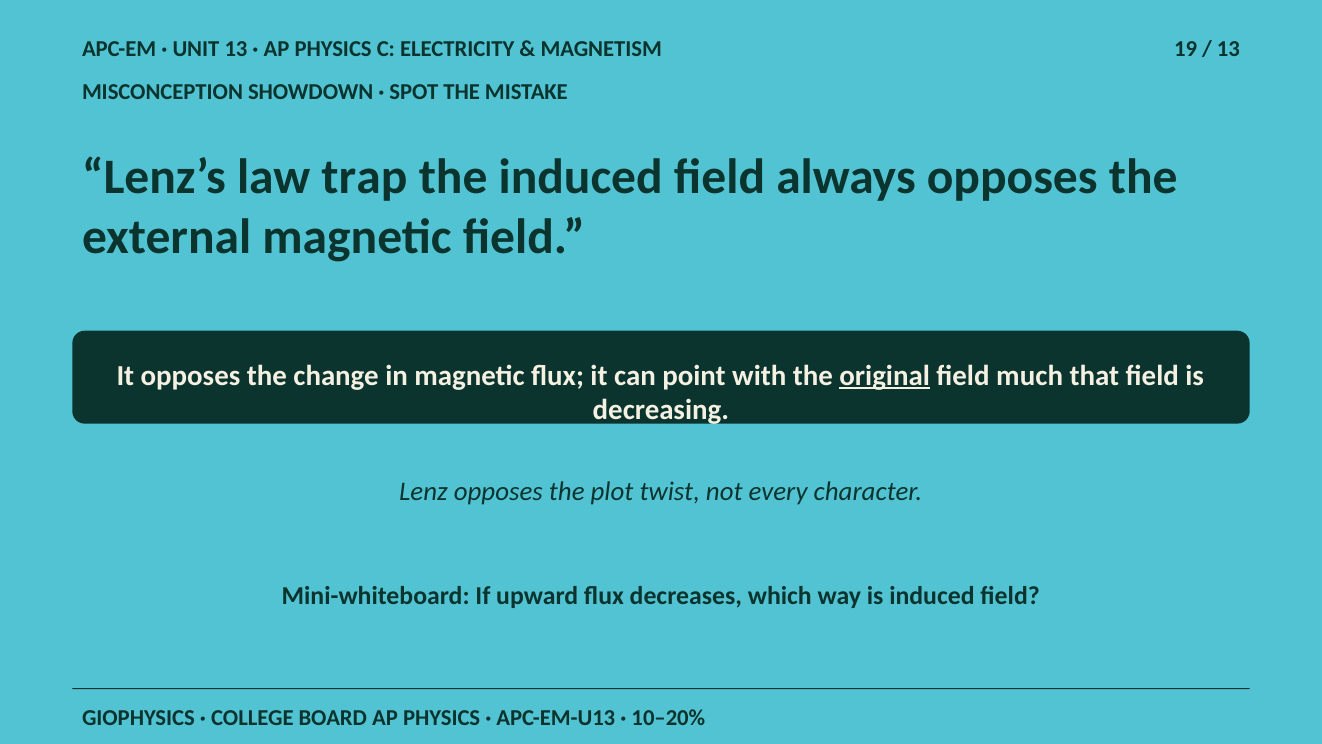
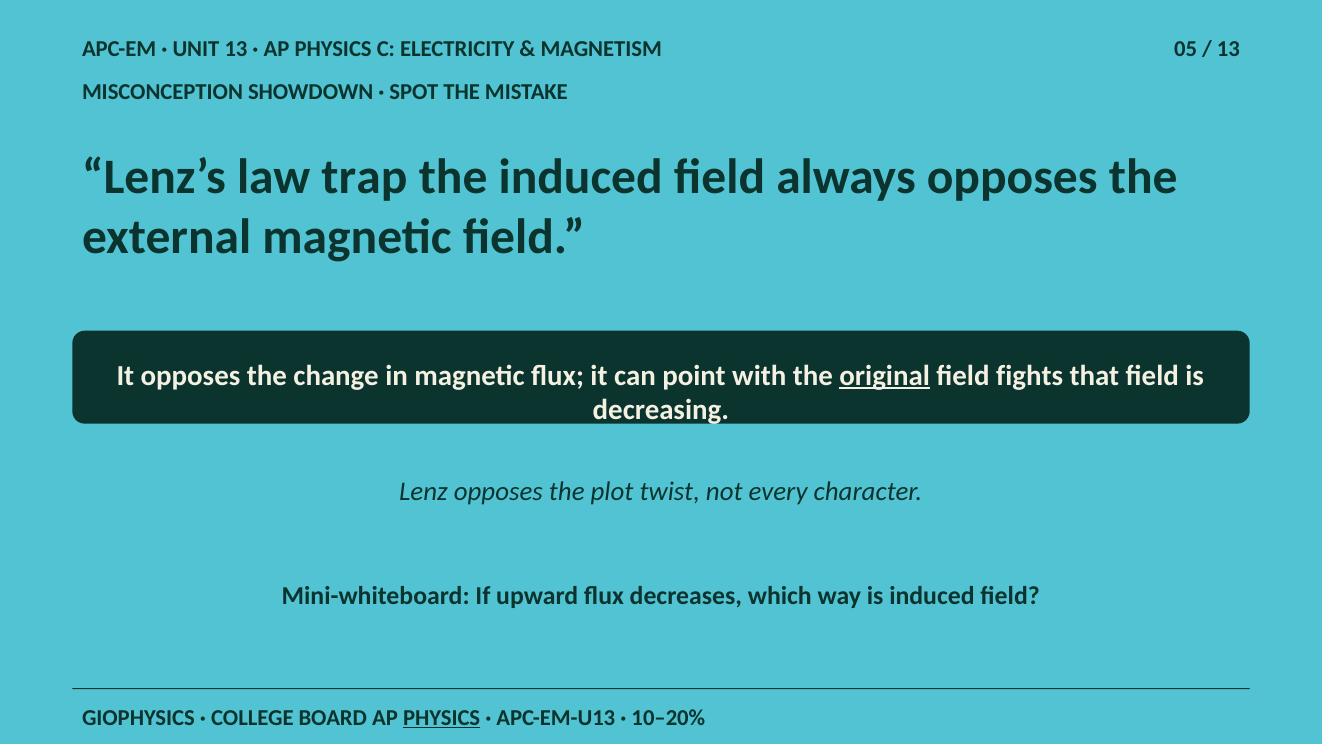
19: 19 -> 05 (1186, 49)
much: much -> fights (1030, 375)
PHYSICS underline: none -> present (442, 717)
